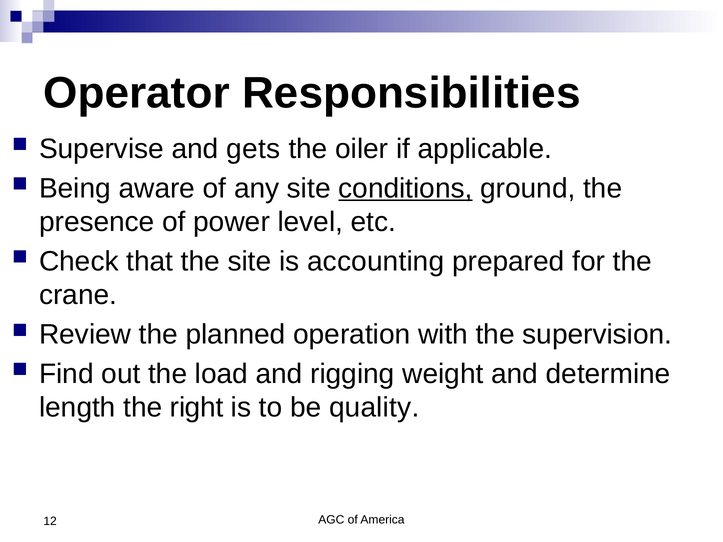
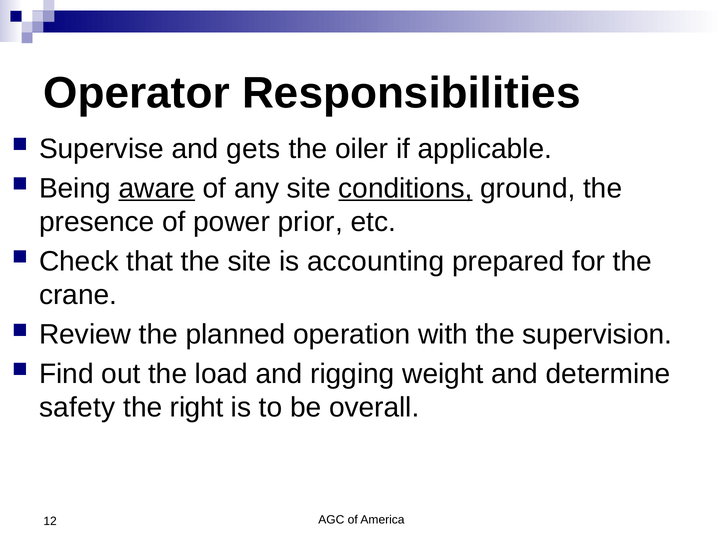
aware underline: none -> present (157, 188)
level: level -> prior (310, 222)
length: length -> safety (77, 408)
quality: quality -> overall (374, 408)
